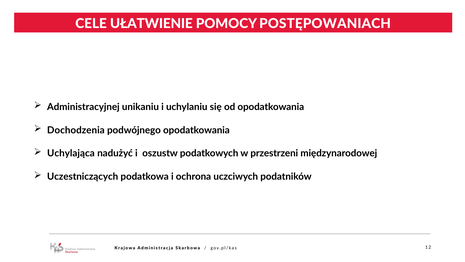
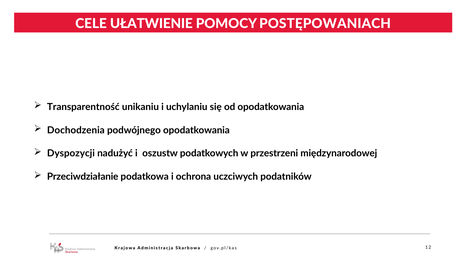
Administracyjnej: Administracyjnej -> Transparentność (83, 107)
Uchylająca: Uchylająca -> Dyspozycji (71, 153)
Uczestniczących: Uczestniczących -> Przeciwdziałanie (83, 176)
